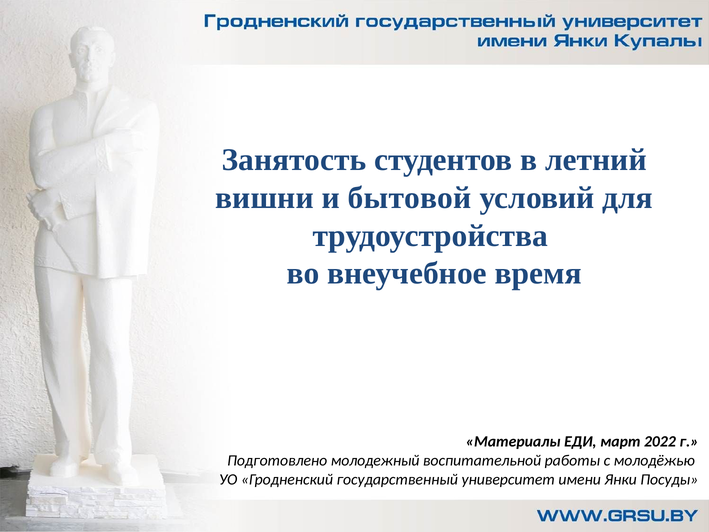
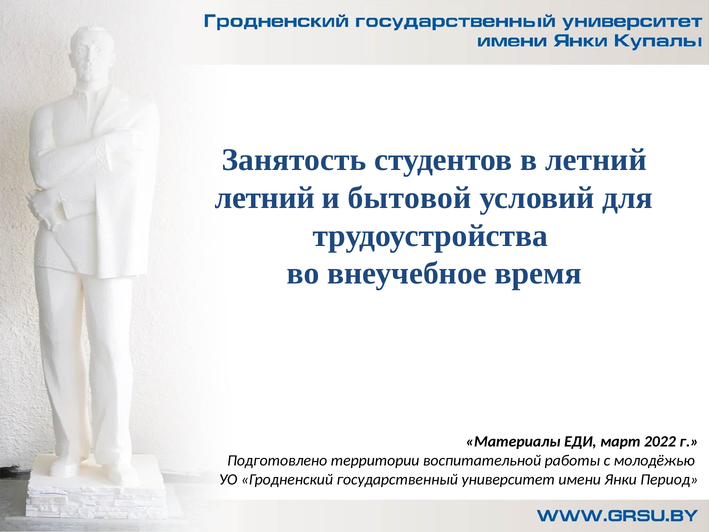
вишни: вишни -> летний (265, 198)
молодежный: молодежный -> территории (375, 460)
Посуды: Посуды -> Период (669, 479)
